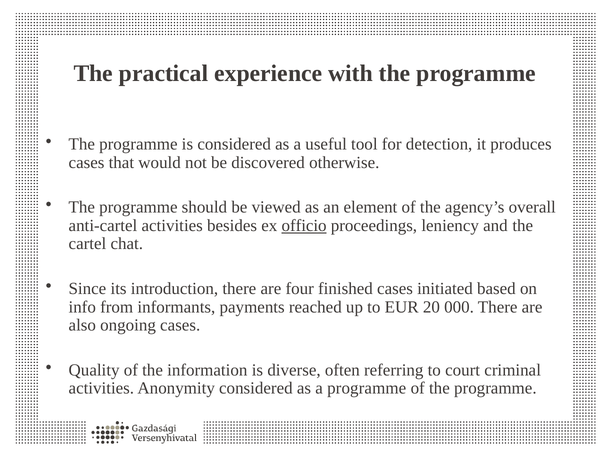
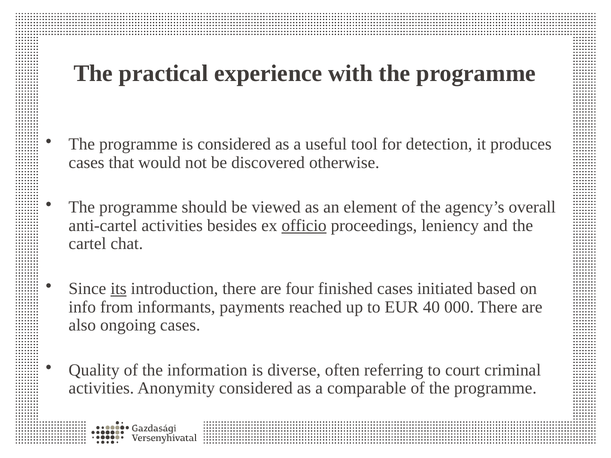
its underline: none -> present (119, 289)
20: 20 -> 40 (431, 307)
a programme: programme -> comparable (367, 389)
